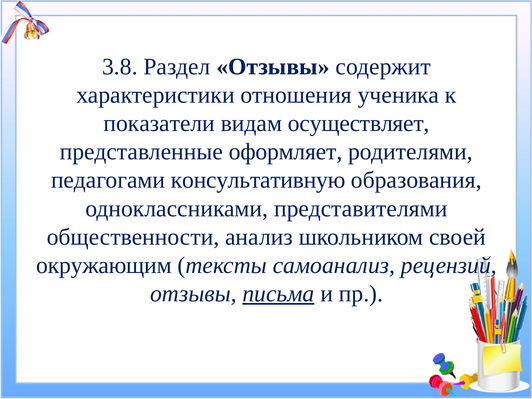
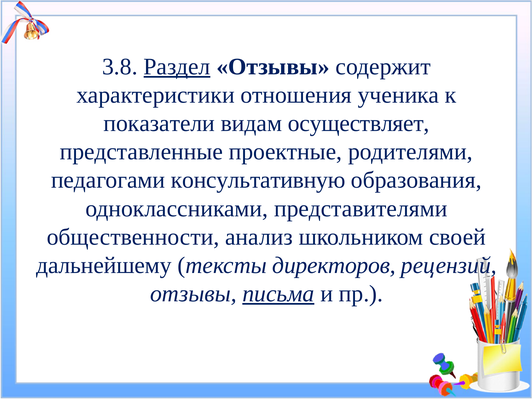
Раздел underline: none -> present (177, 67)
оформляет: оформляет -> проектные (285, 152)
окружающим: окружающим -> дальнейшему (104, 265)
самоанализ: самоанализ -> директоров (334, 265)
